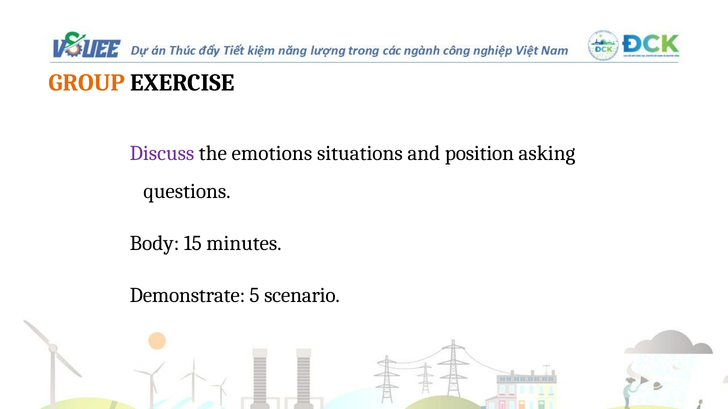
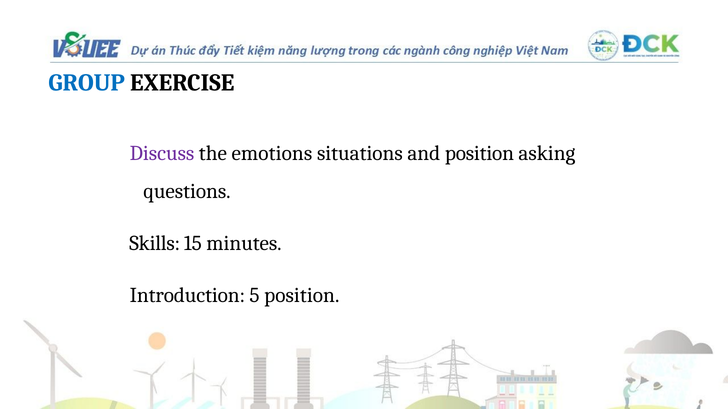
GROUP colour: orange -> blue (87, 83)
Body: Body -> Skills (155, 244)
Demonstrate: Demonstrate -> Introduction (187, 295)
5 scenario: scenario -> position (302, 295)
